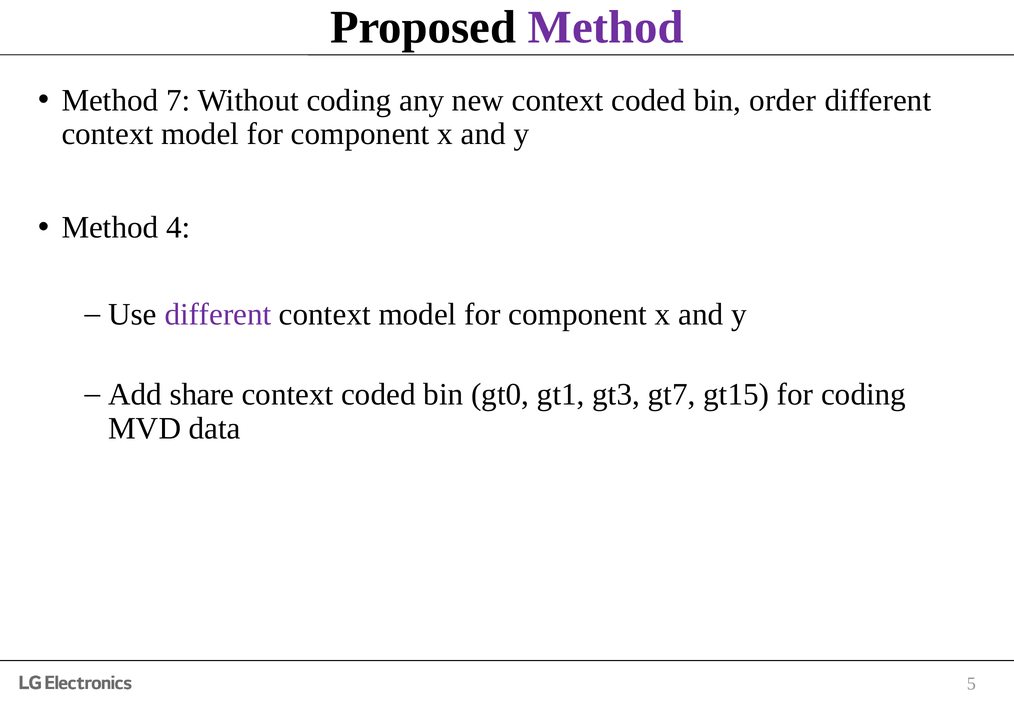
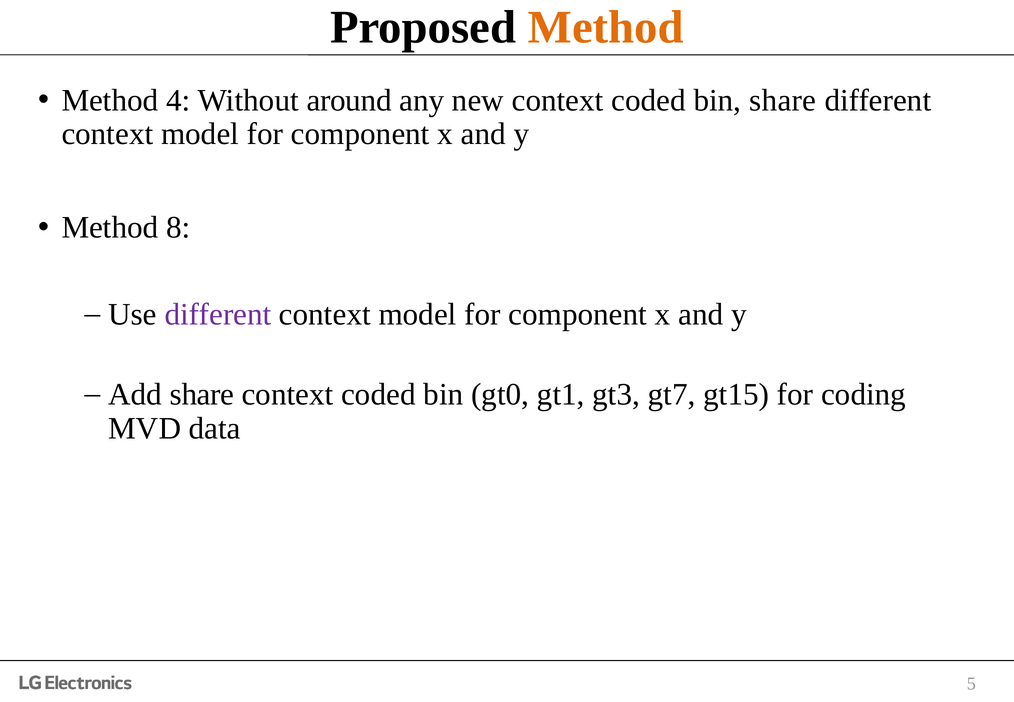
Method colour: purple -> orange (606, 27)
7: 7 -> 4 (178, 100)
Without coding: coding -> around (349, 100)
bin order: order -> share (783, 100)
4: 4 -> 8 (178, 227)
